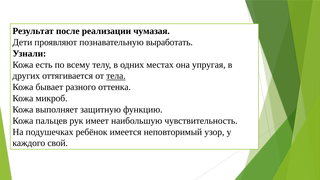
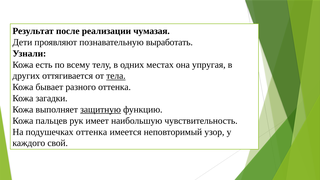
микроб: микроб -> загадки (52, 98)
защитную underline: none -> present (101, 110)
подушечках ребёнок: ребёнок -> оттенка (92, 132)
